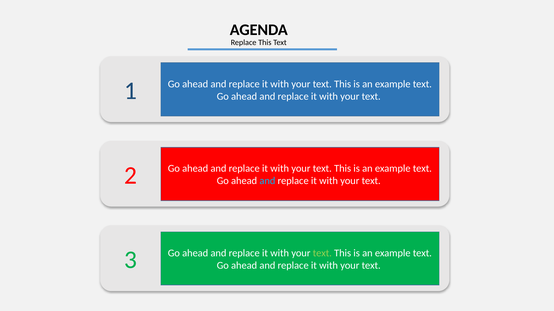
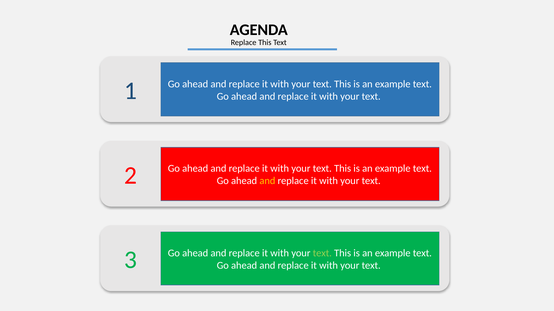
and colour: light blue -> yellow (267, 181)
